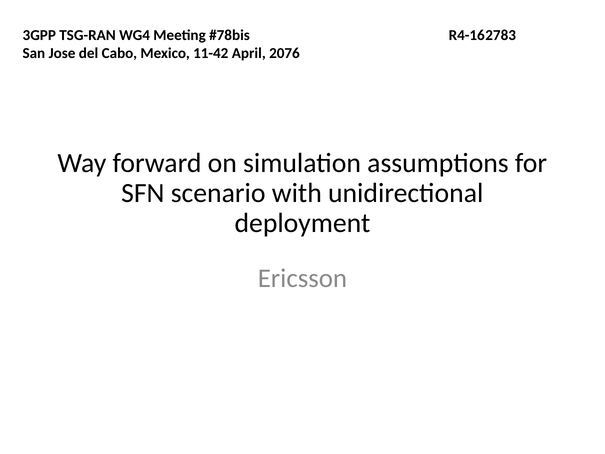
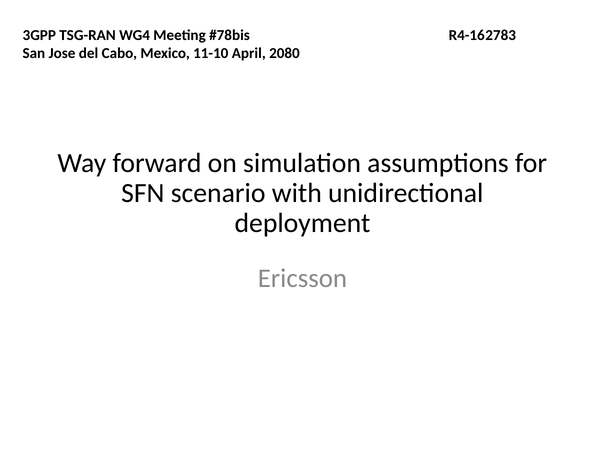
11-42: 11-42 -> 11-10 (211, 53)
2076: 2076 -> 2080 (284, 53)
